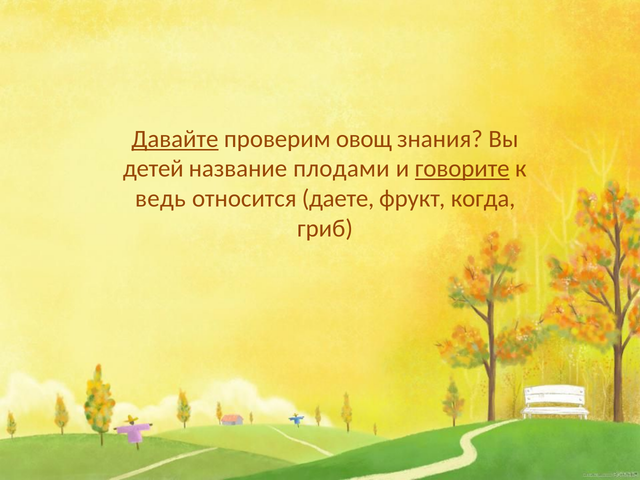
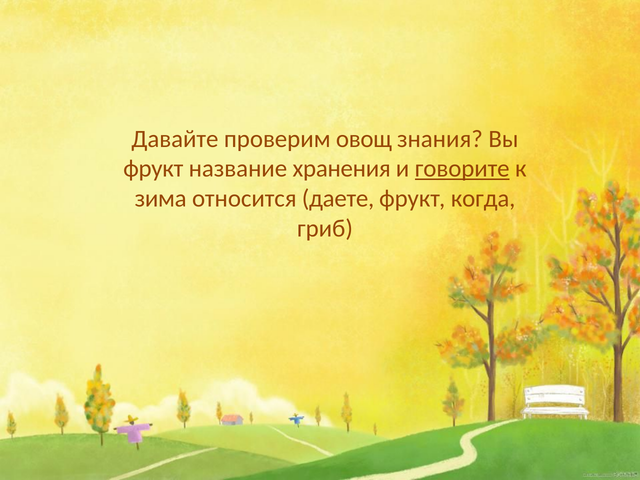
Давайте underline: present -> none (175, 139)
детей: детей -> фрукт (153, 169)
плодами: плодами -> хранения (342, 169)
ведь: ведь -> зима (161, 199)
